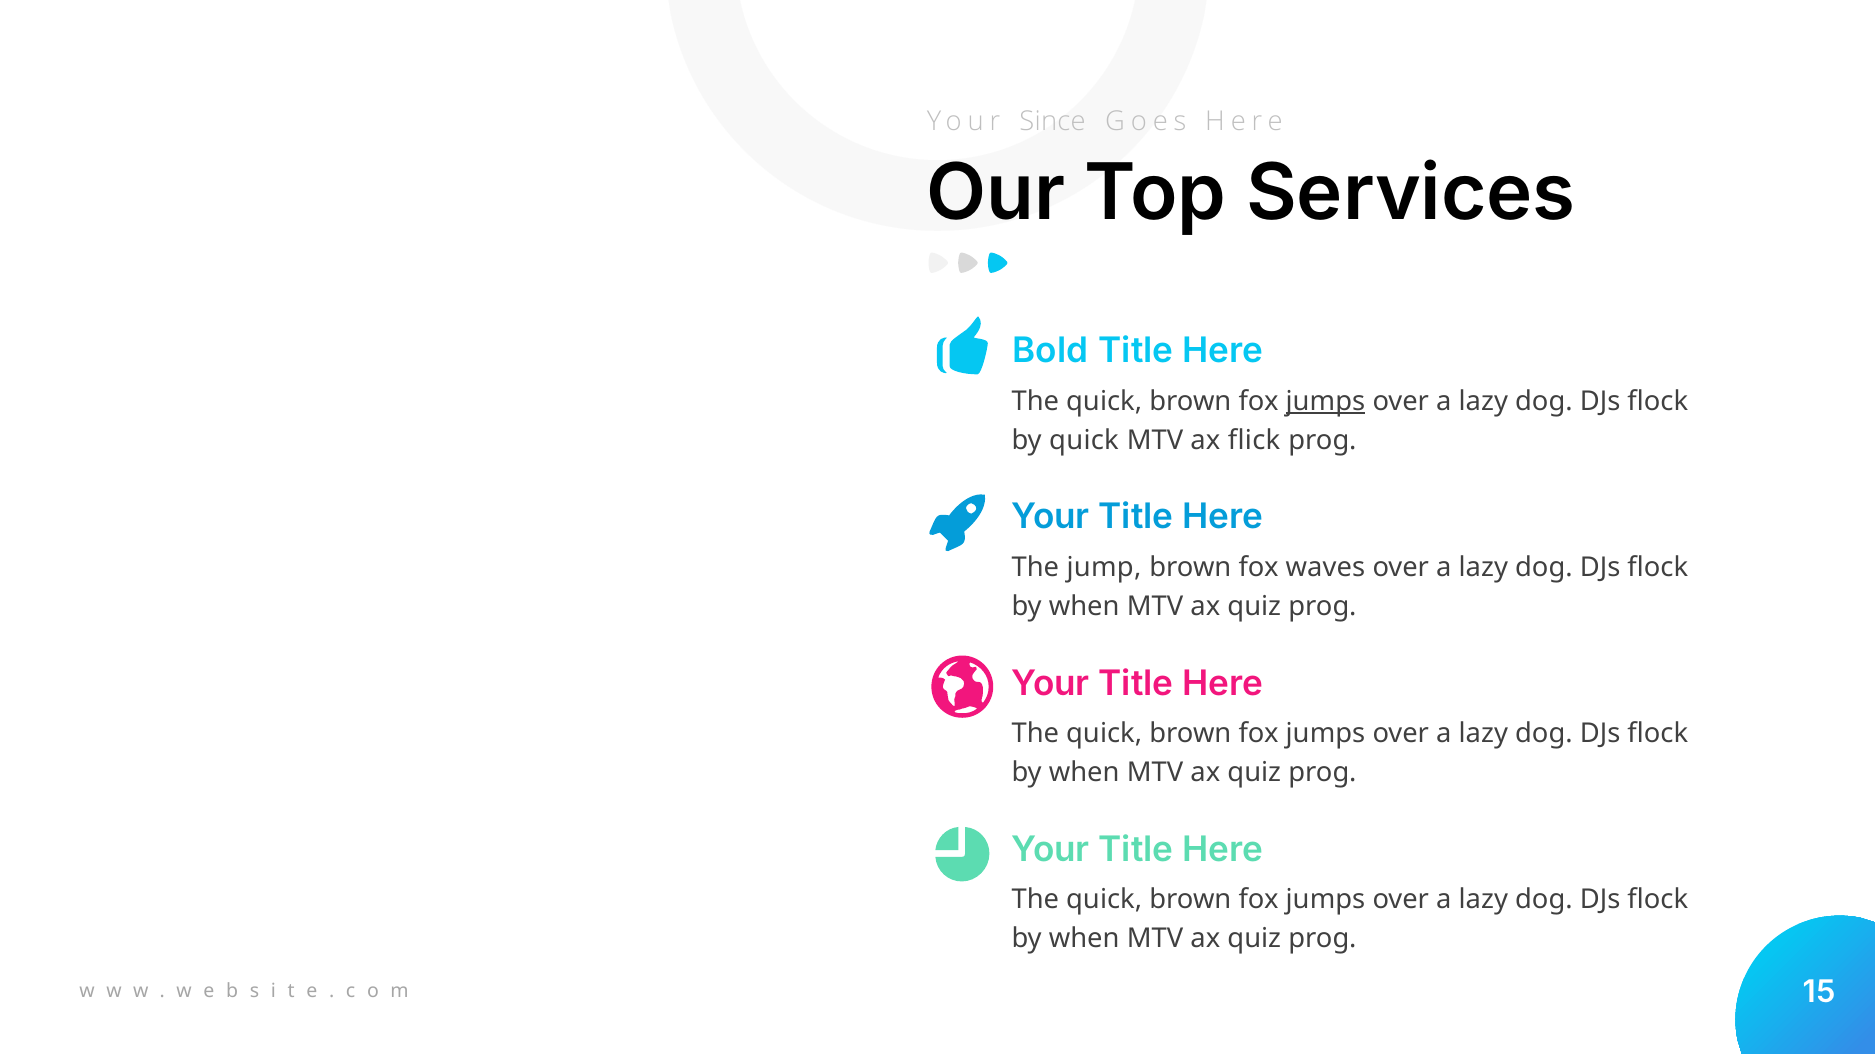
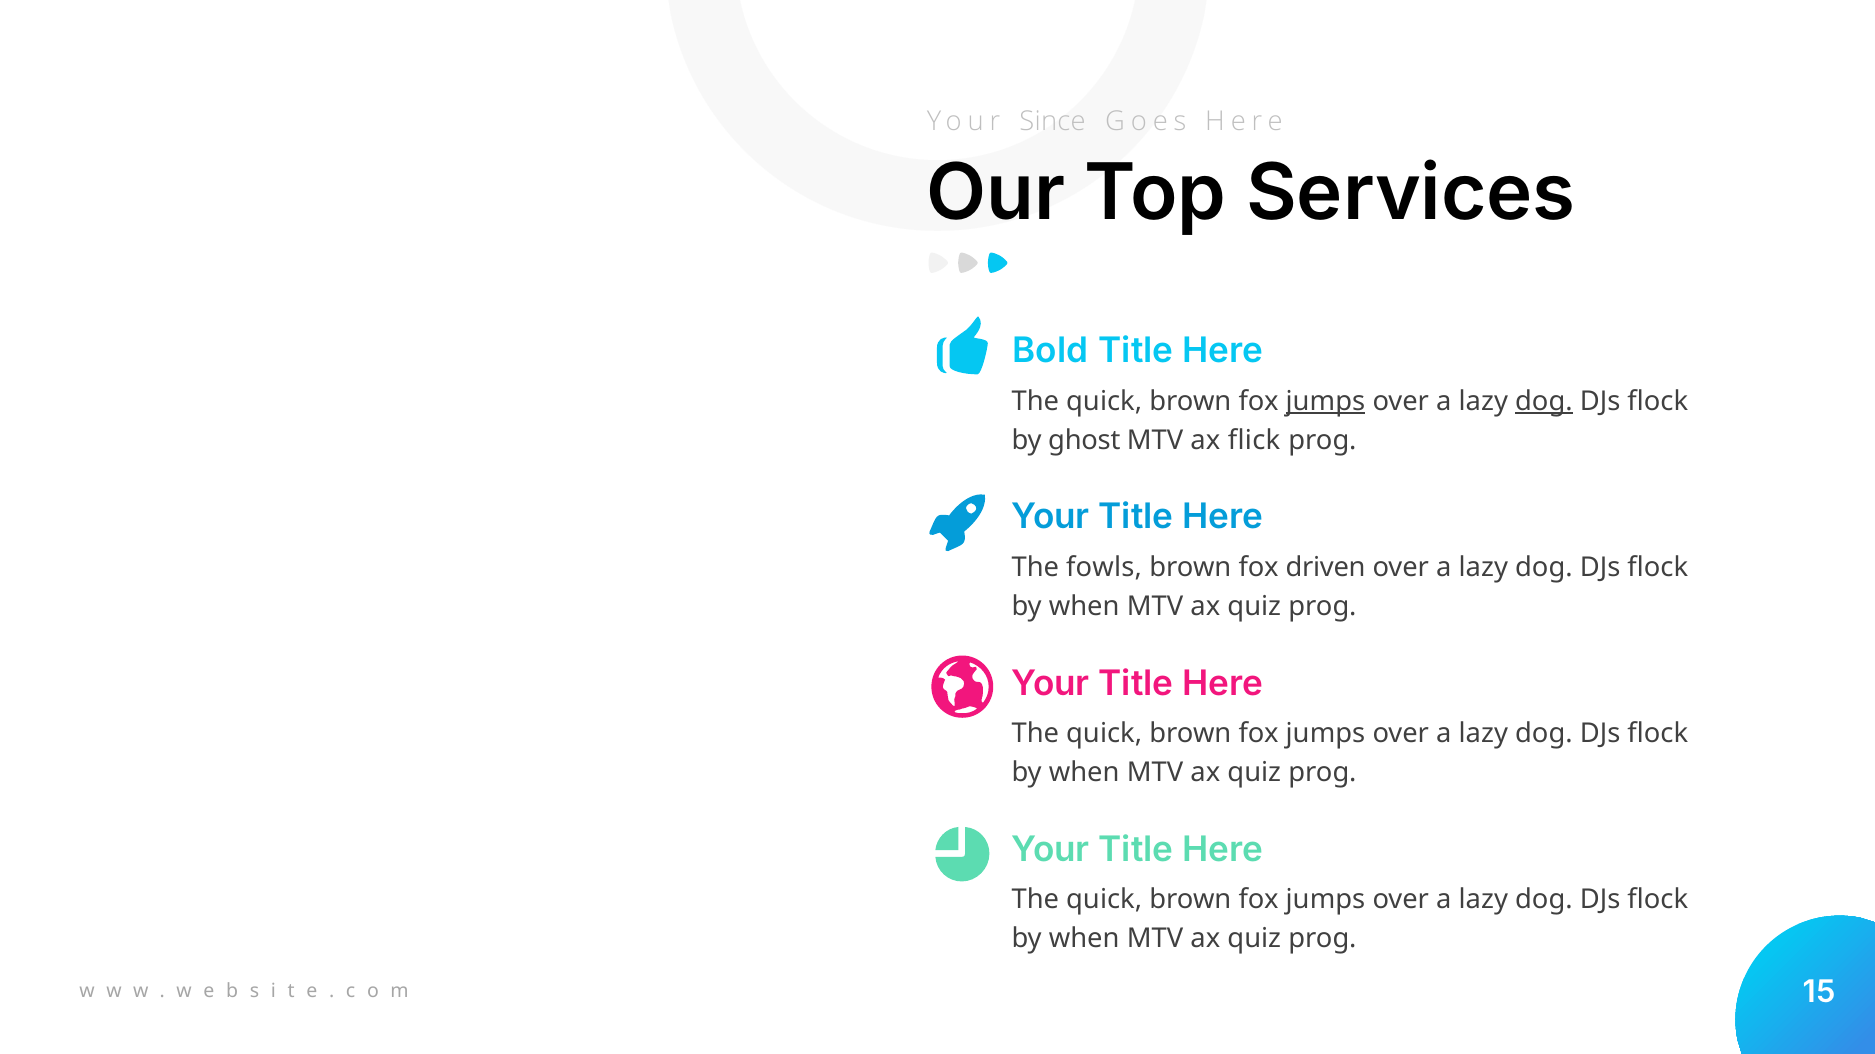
dog underline: none -> present (1544, 401)
by quick: quick -> ghost (1084, 441)
jump: jump -> fowls (1104, 568)
waves: waves -> driven (1326, 568)
